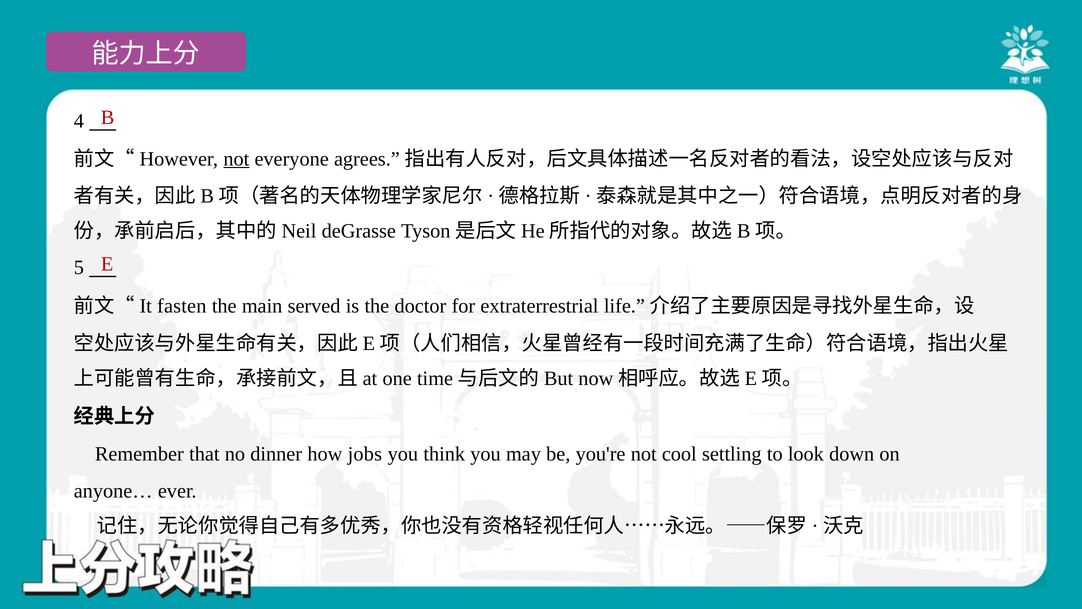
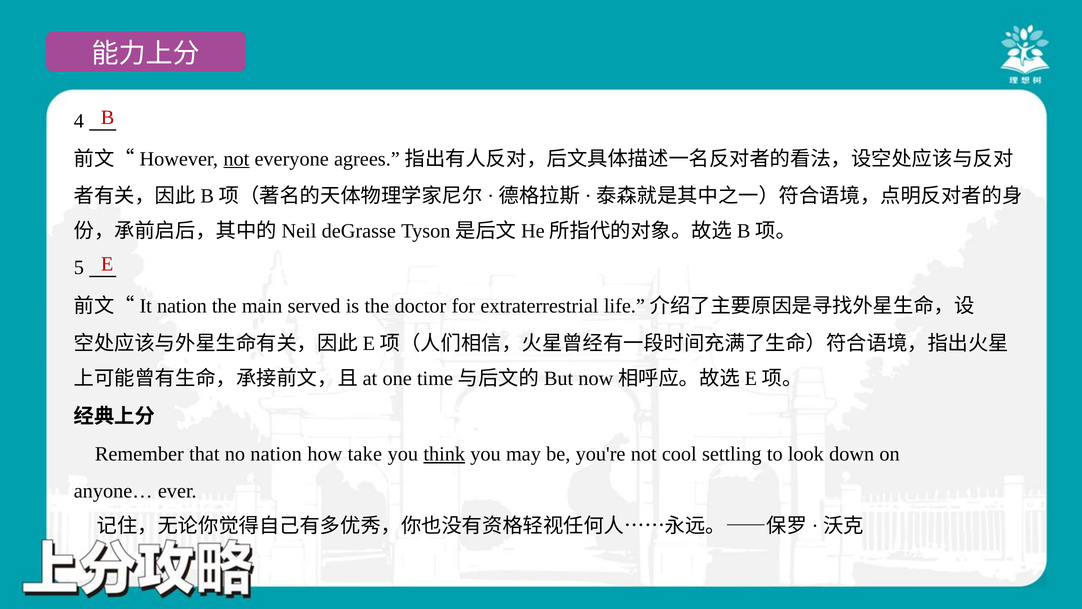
fasten: fasten -> nation (182, 306)
no dinner: dinner -> nation (276, 454)
jobs: jobs -> take (365, 454)
think underline: none -> present (444, 454)
